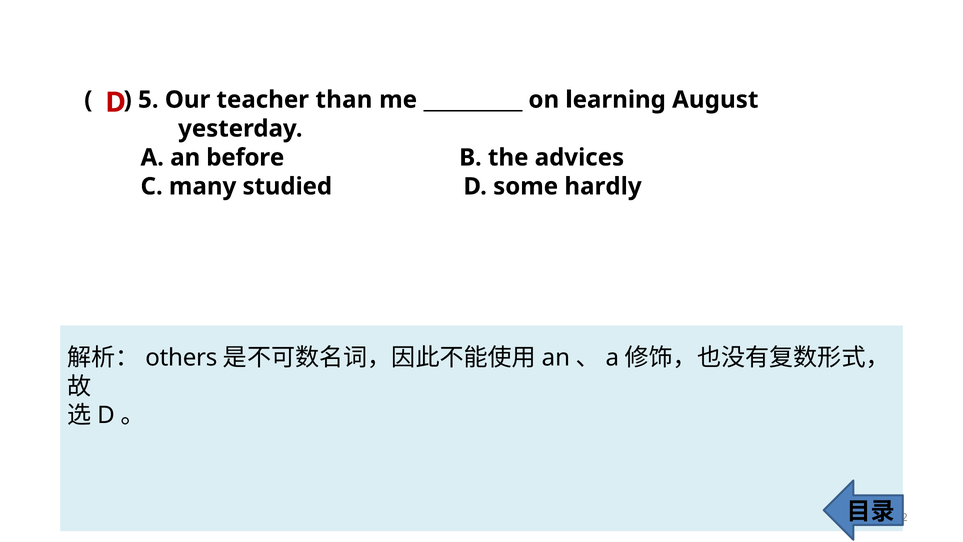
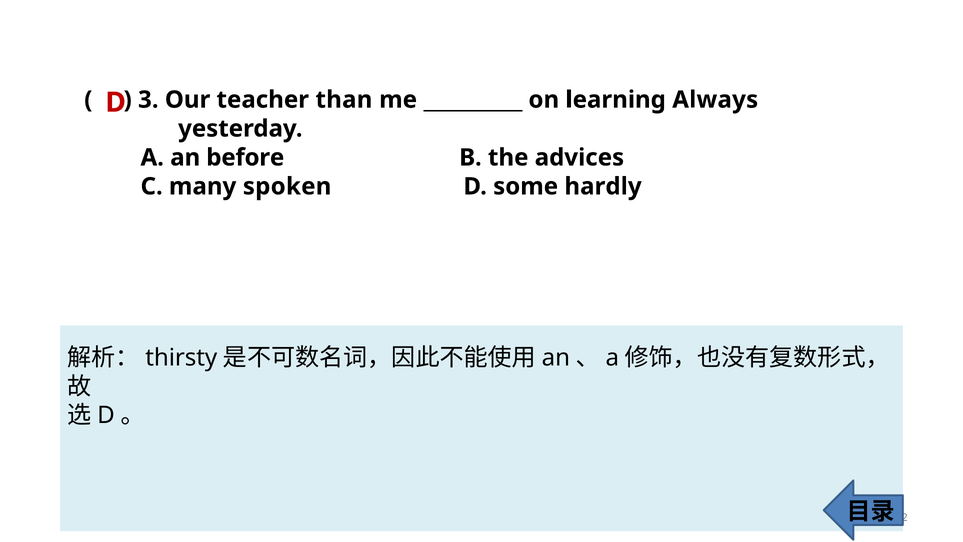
5: 5 -> 3 (148, 100)
August: August -> Always (715, 100)
studied: studied -> spoken (287, 186)
others: others -> thirsty (181, 357)
